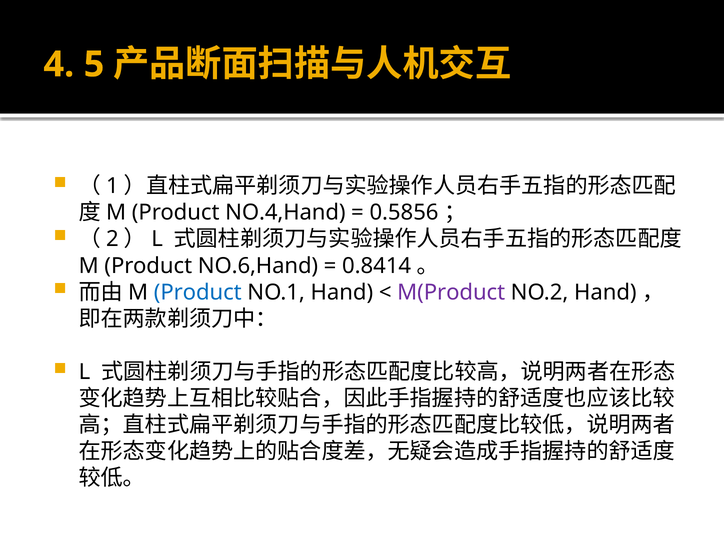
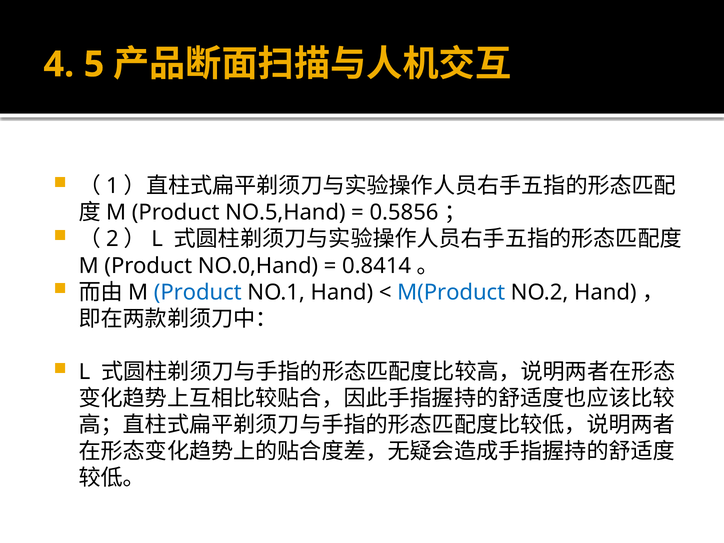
NO.4,Hand: NO.4,Hand -> NO.5,Hand (285, 213)
NO.6,Hand: NO.6,Hand -> NO.0,Hand (258, 266)
M(Product colour: purple -> blue (451, 292)
